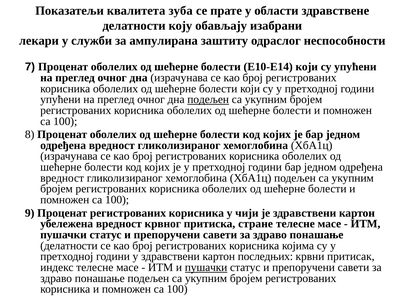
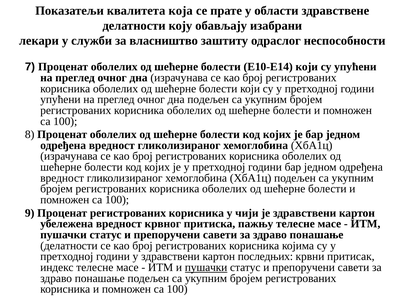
зуба: зуба -> која (181, 11)
ампулирана: ампулирана -> власништво (164, 41)
подељен underline: present -> none (208, 100)
стране: стране -> пажњу (256, 224)
